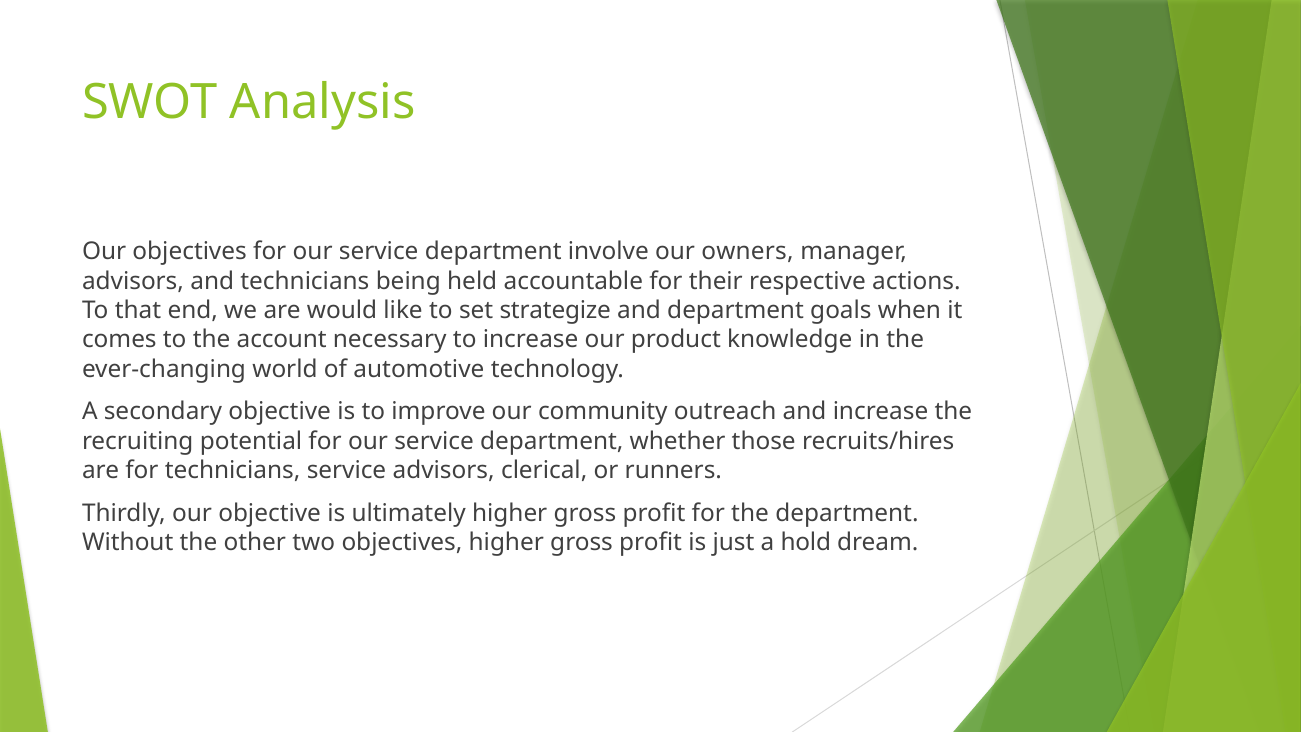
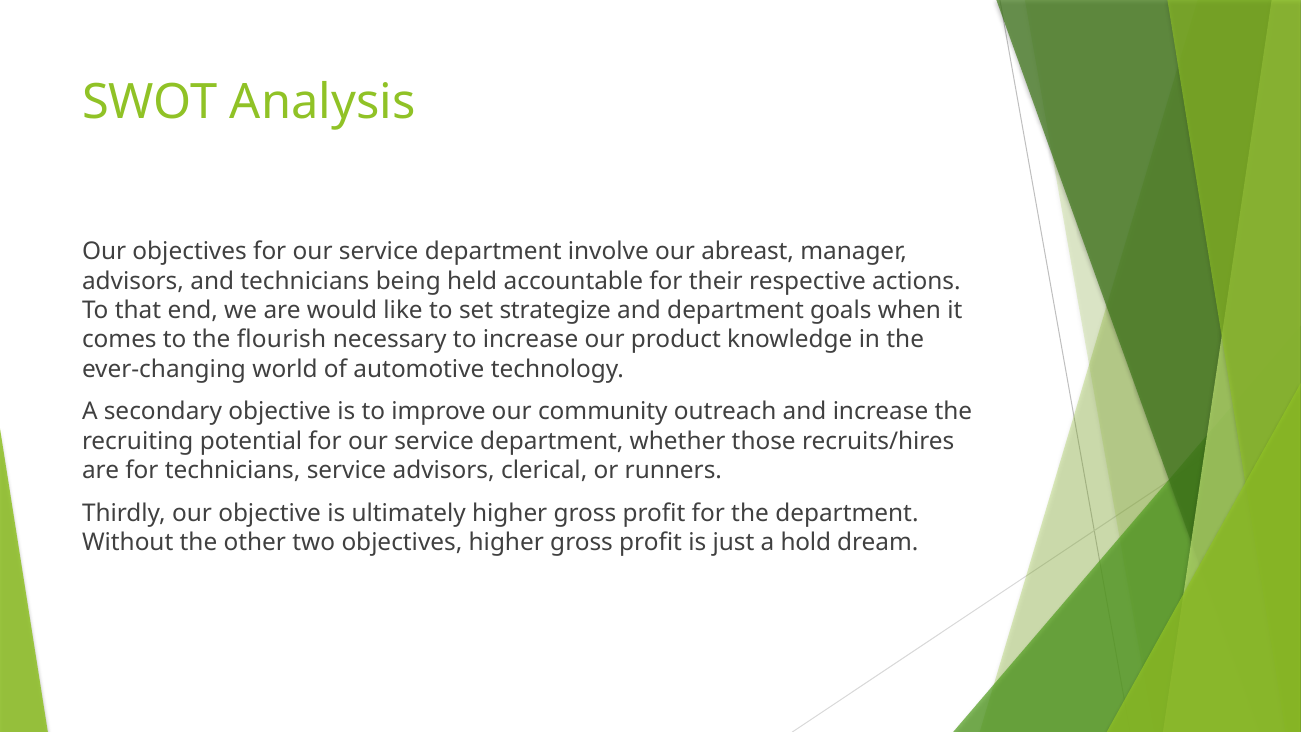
owners: owners -> abreast (748, 252)
account: account -> flourish (281, 340)
